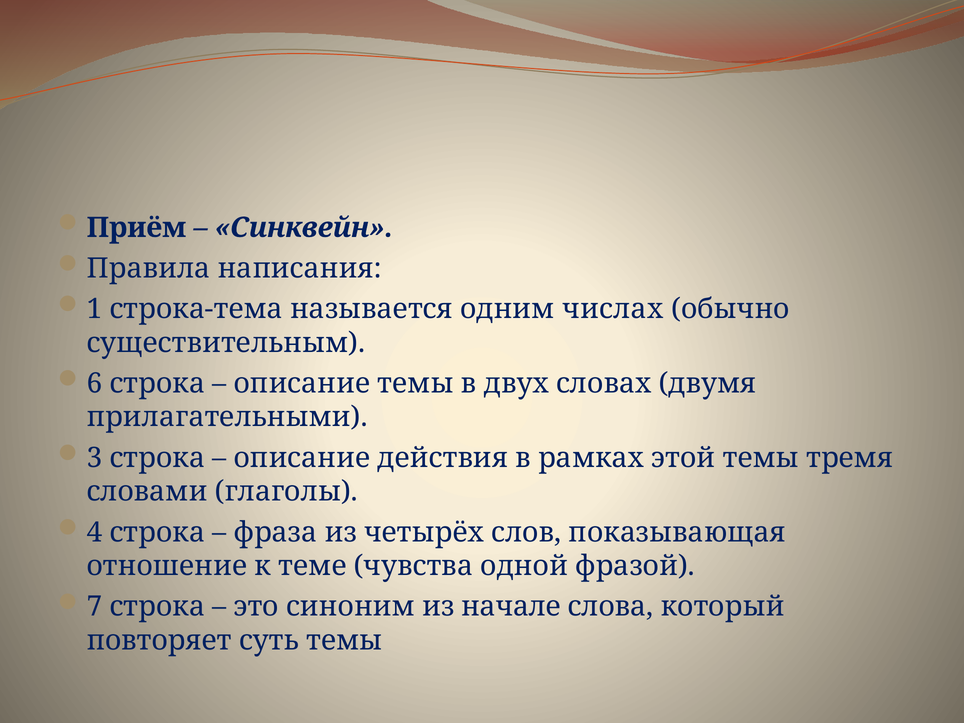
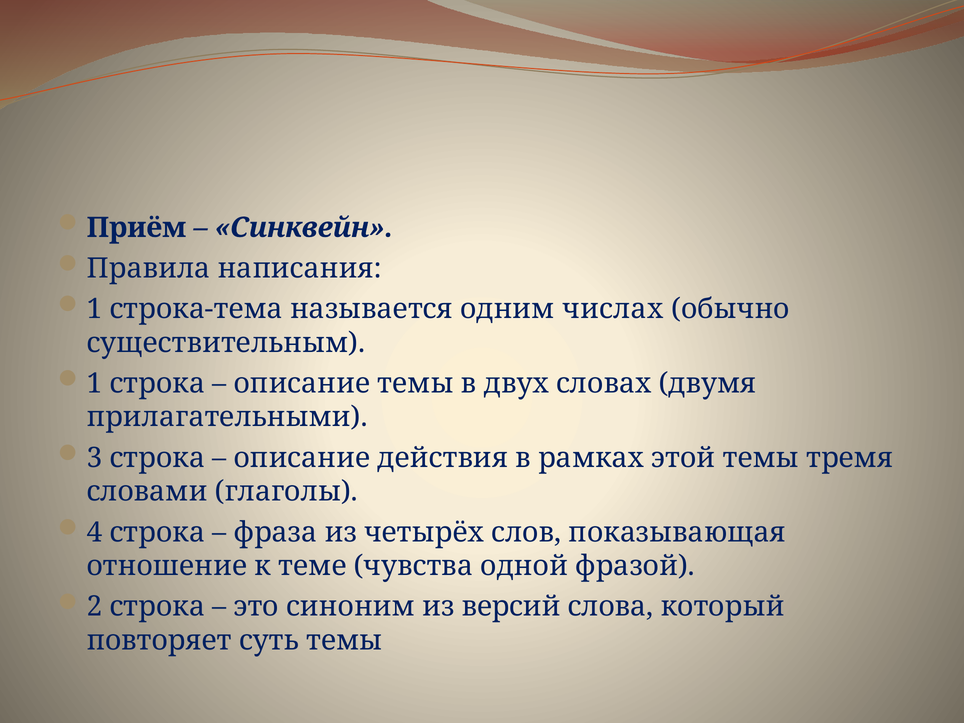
6: 6 -> 1 (94, 383)
7: 7 -> 2 (94, 607)
начале: начале -> версий (511, 607)
